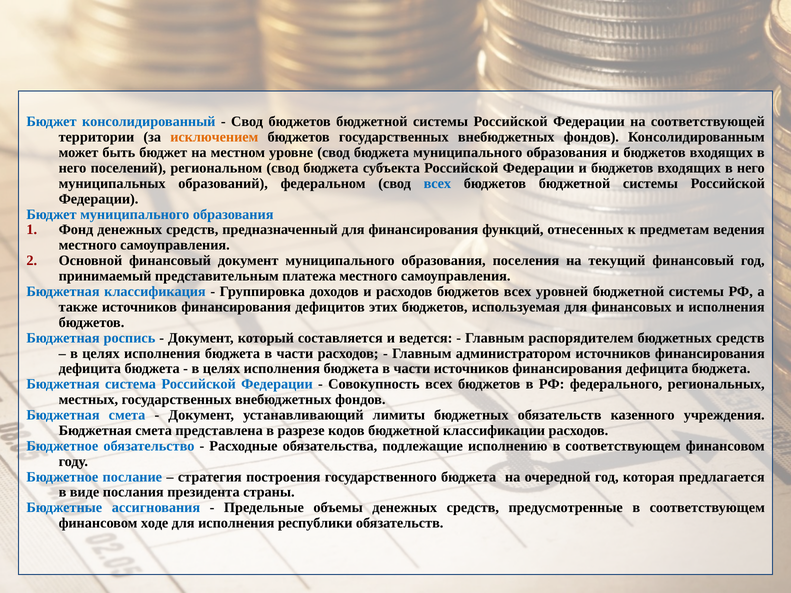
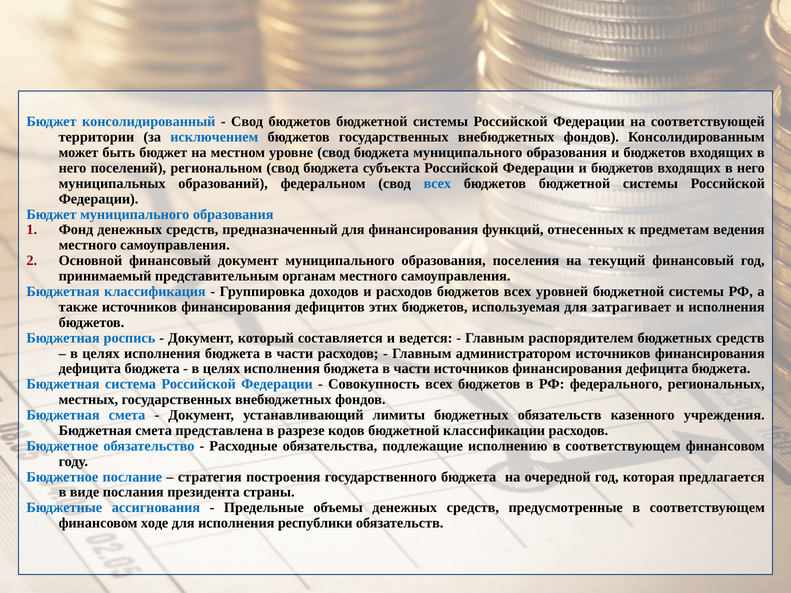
исключением colour: orange -> blue (214, 137)
платежа: платежа -> органам (309, 276)
финансовых: финансовых -> затрагивает (631, 307)
